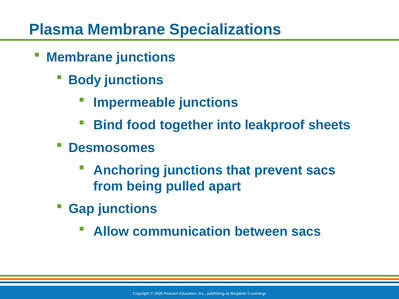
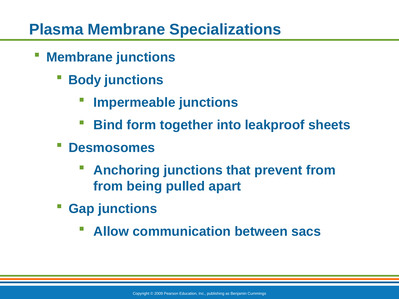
food: food -> form (141, 125)
prevent sacs: sacs -> from (321, 170)
